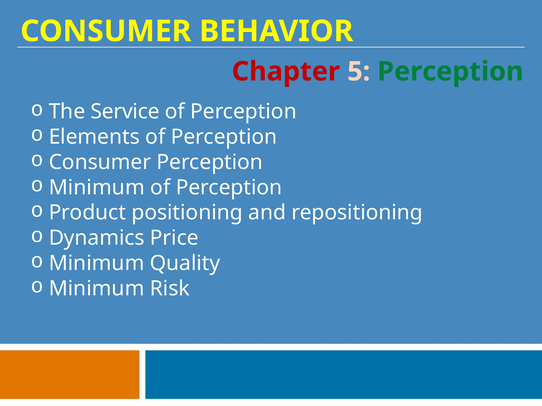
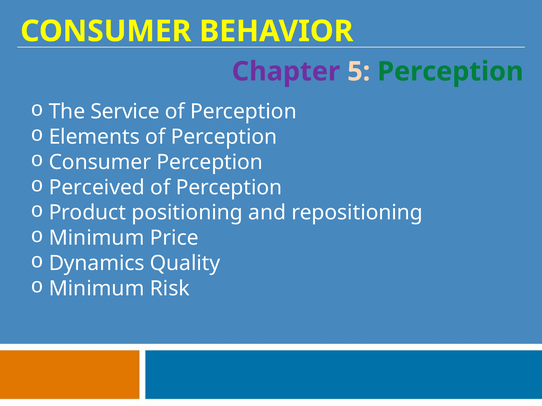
Chapter colour: red -> purple (286, 72)
Minimum: Minimum -> Perceived (97, 188)
Dynamics: Dynamics -> Minimum (97, 238)
Minimum: Minimum -> Dynamics (97, 264)
